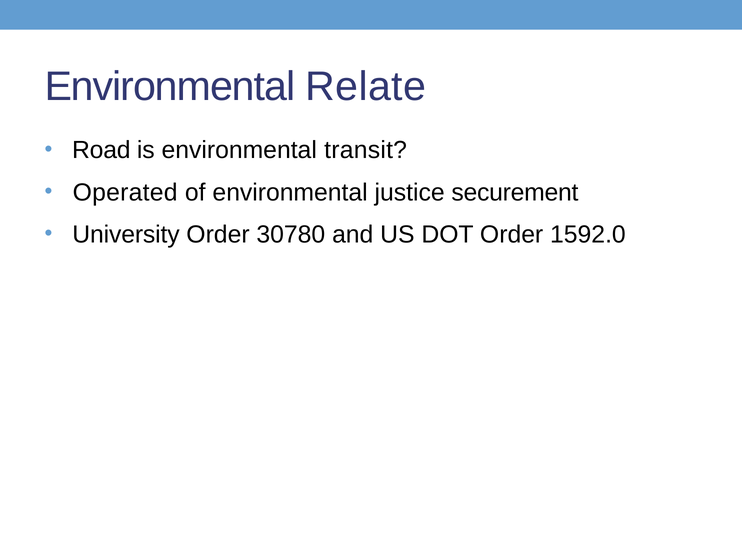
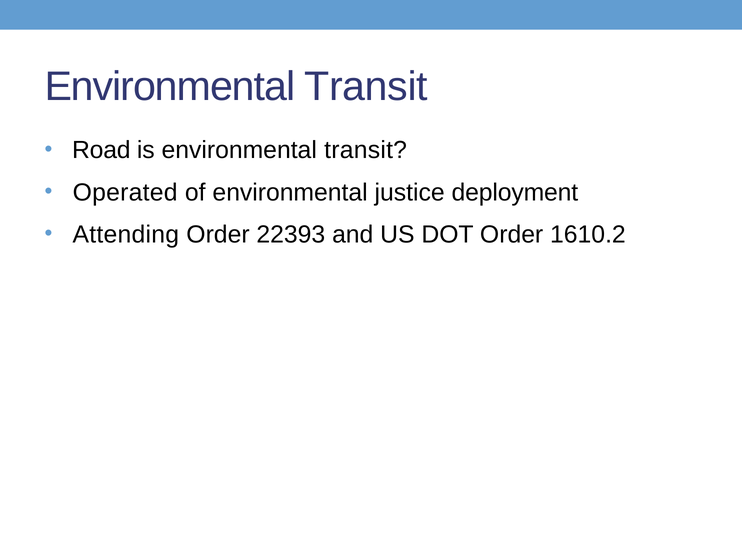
Relate: Relate -> Transit (366, 86)
securement: securement -> deployment (515, 192)
University: University -> Attending (126, 234)
30780: 30780 -> 22393 (291, 234)
1592.0: 1592.0 -> 1610.2 (588, 234)
